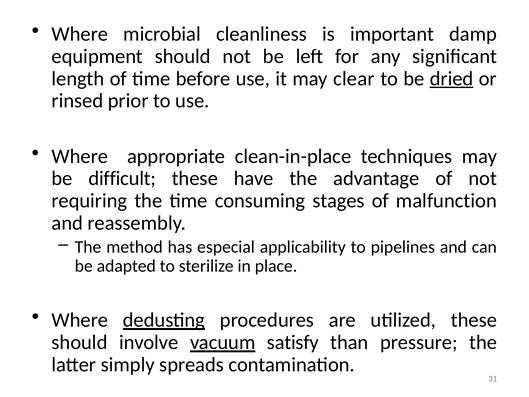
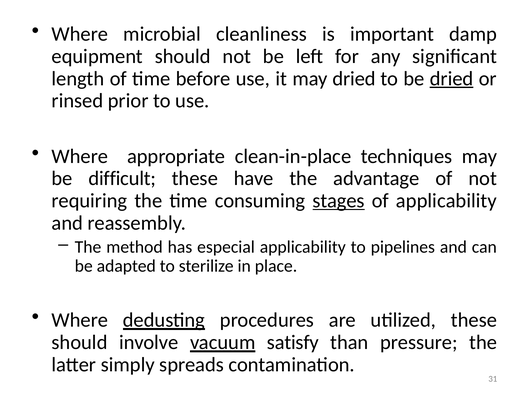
may clear: clear -> dried (354, 79)
stages underline: none -> present (339, 201)
of malfunction: malfunction -> applicability (446, 201)
